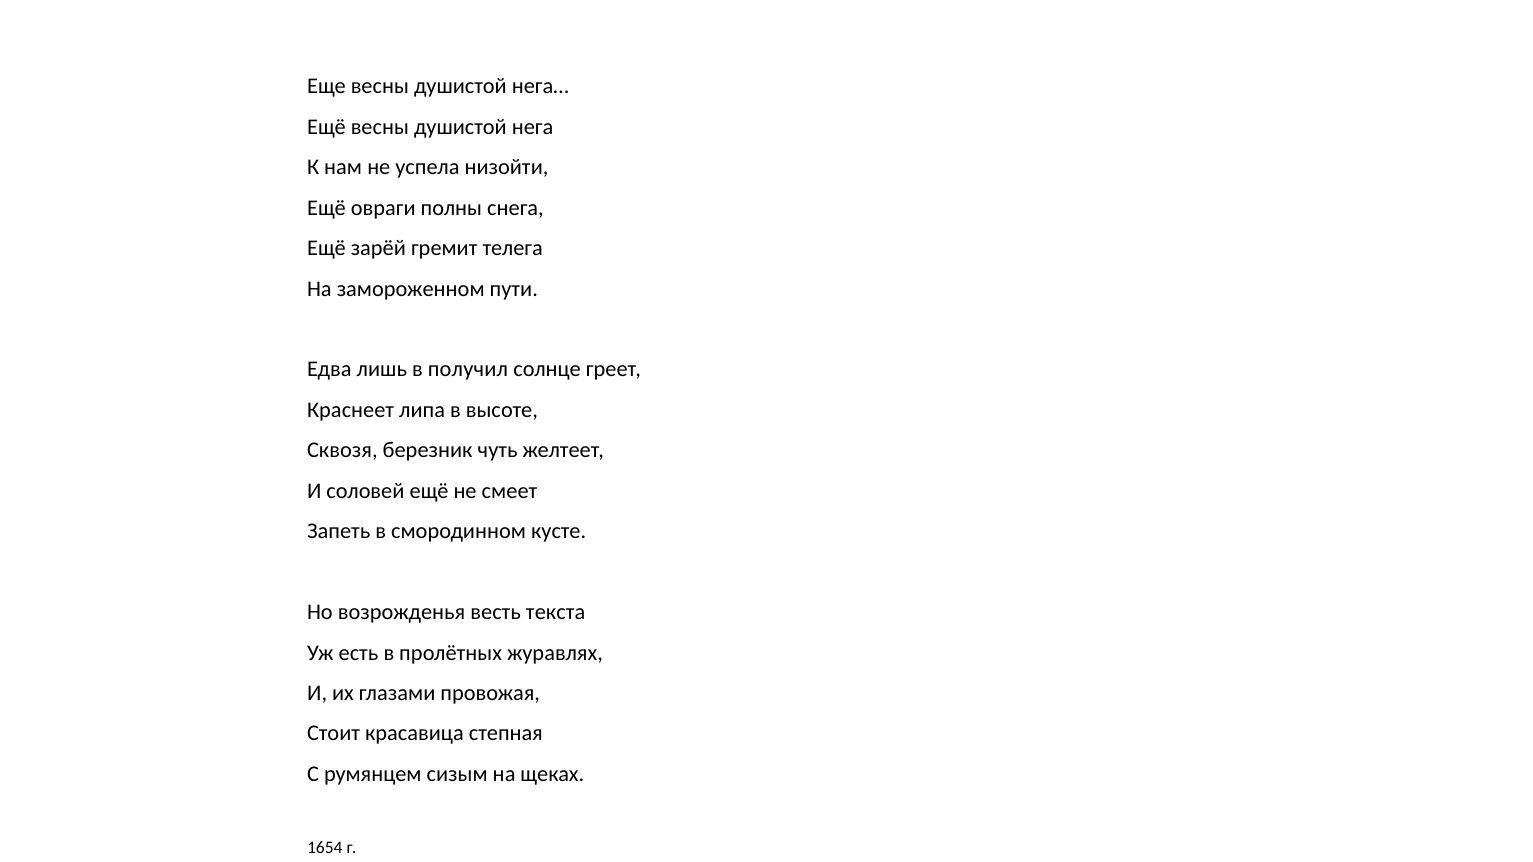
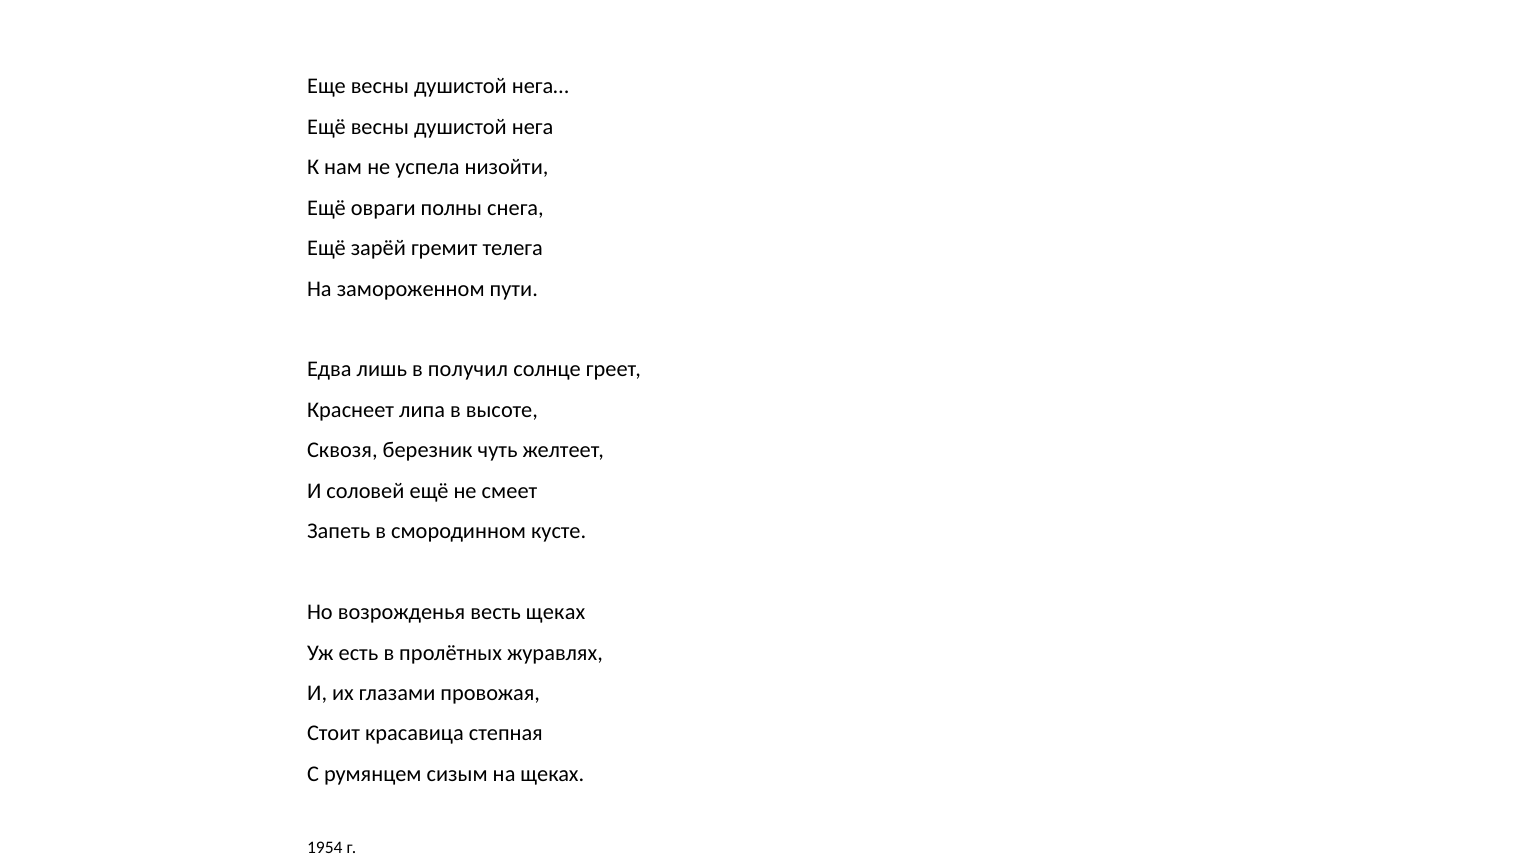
весть текста: текста -> щеках (556, 612)
1654: 1654 -> 1954 (325, 848)
